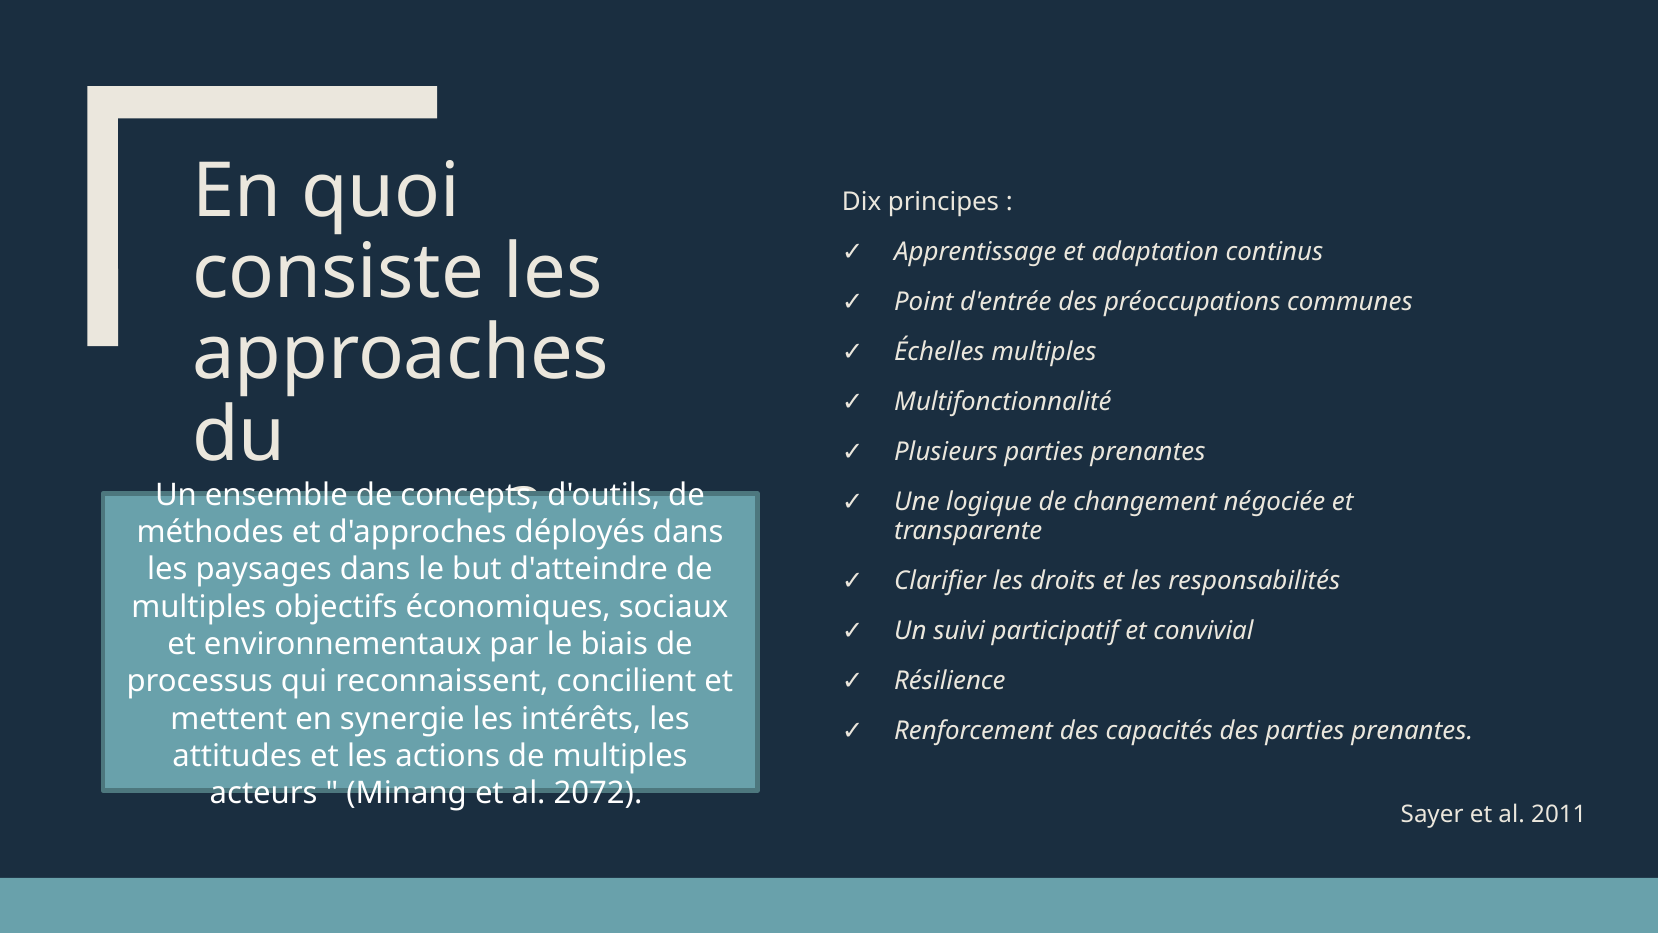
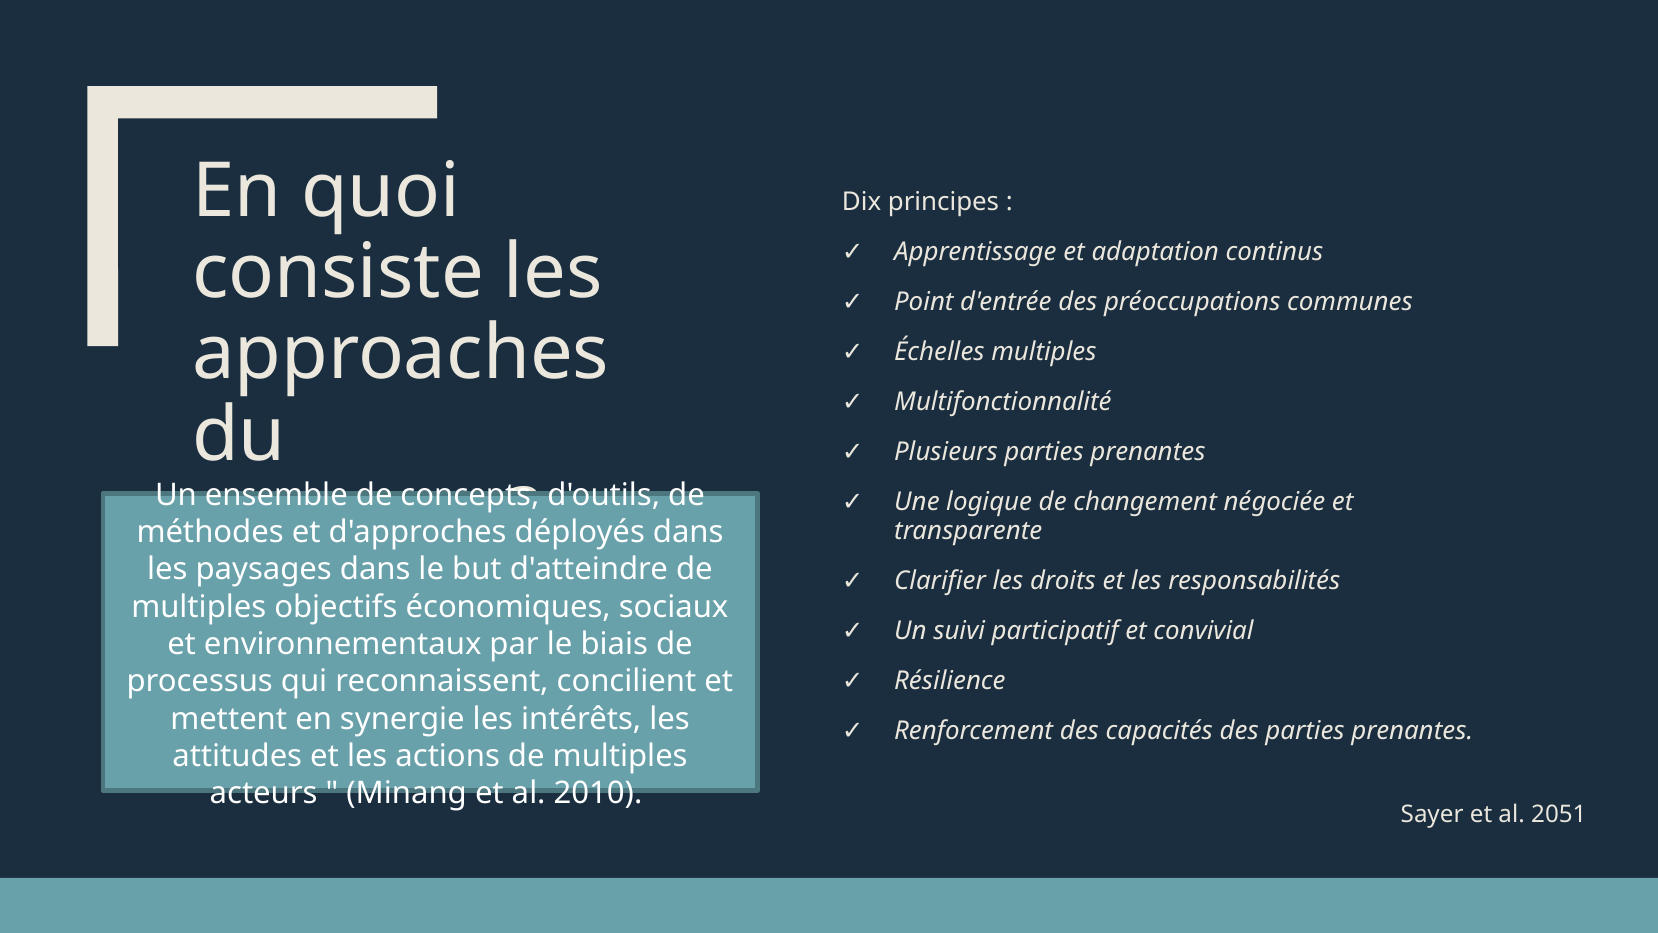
2072: 2072 -> 2010 (598, 793)
2011: 2011 -> 2051 (1559, 814)
